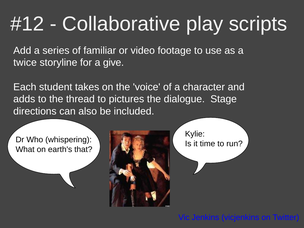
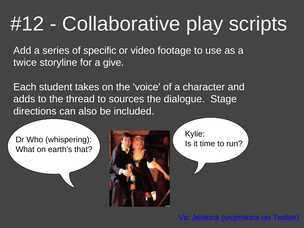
familiar: familiar -> specific (100, 50)
pictures: pictures -> sources (126, 99)
